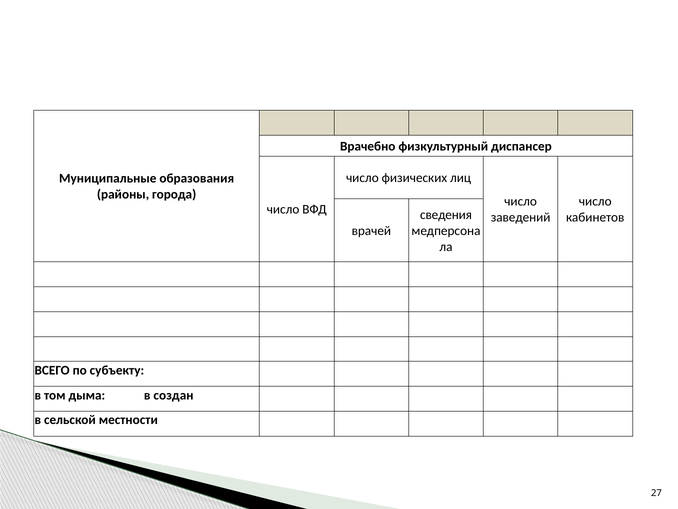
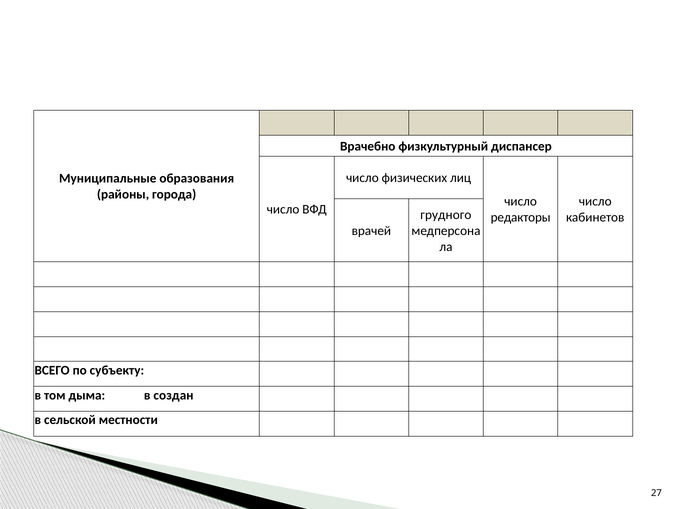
сведения: сведения -> грудного (446, 214)
заведений: заведений -> редакторы (521, 217)
